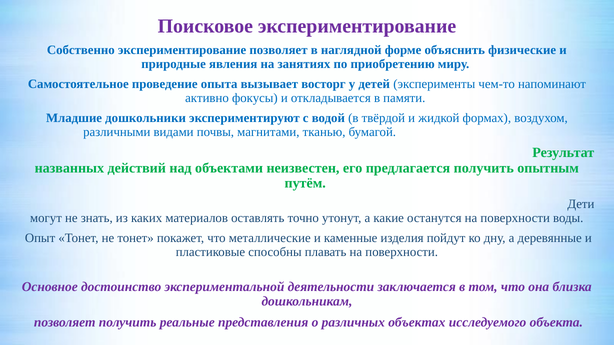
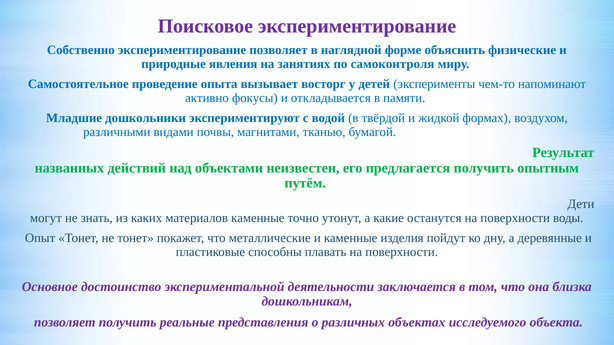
приобретению: приобретению -> самоконтроля (393, 64)
материалов оставлять: оставлять -> каменные (258, 218)
